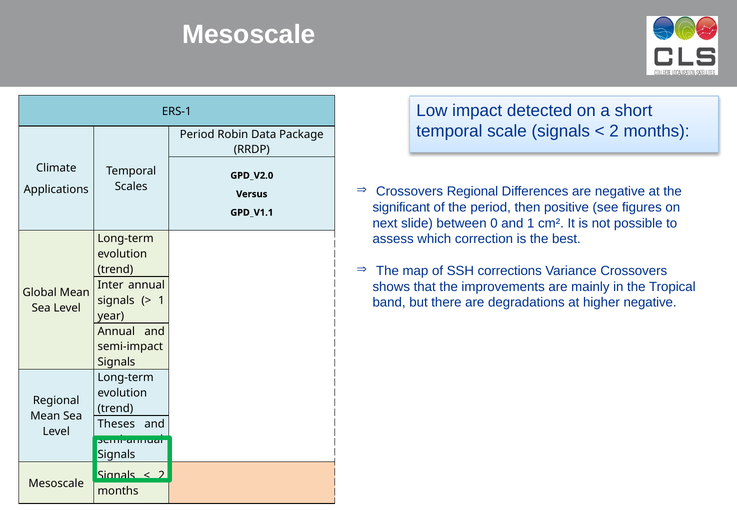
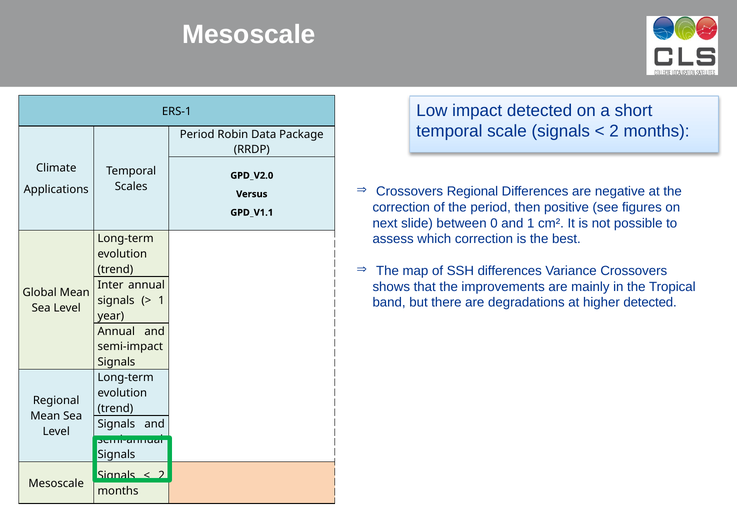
significant: significant -> correction (401, 207)
SSH corrections: corrections -> differences (510, 271)
higher negative: negative -> detected (650, 303)
Theses: Theses -> Signals (116, 424)
